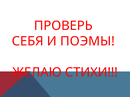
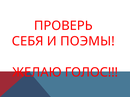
СТИХИ: СТИХИ -> ГОЛОС (91, 73)
